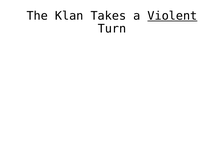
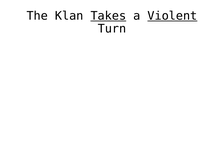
Takes underline: none -> present (108, 16)
